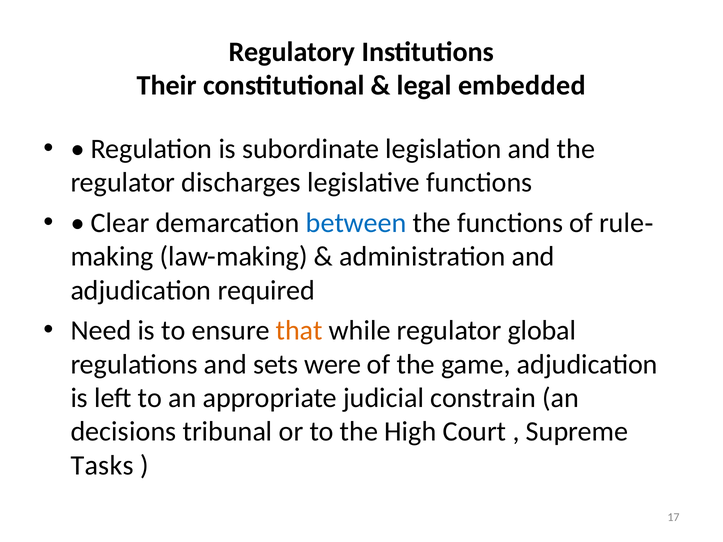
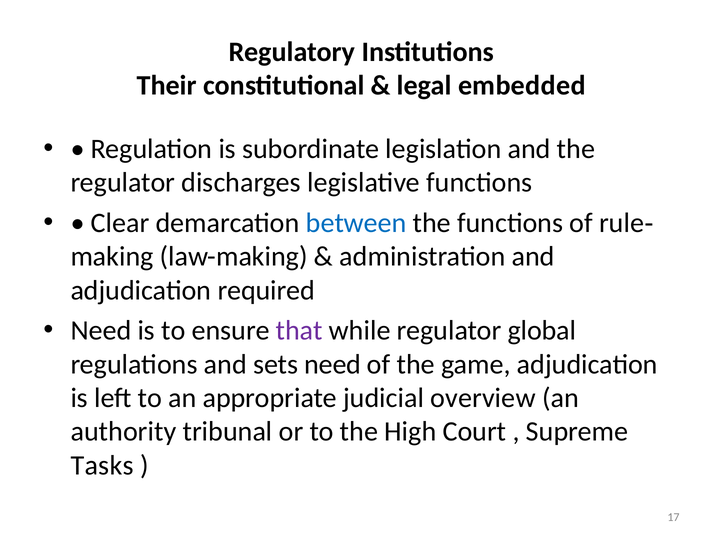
that colour: orange -> purple (299, 331)
sets were: were -> need (333, 364)
constrain: constrain -> overview (483, 398)
decisions: decisions -> authority (123, 432)
